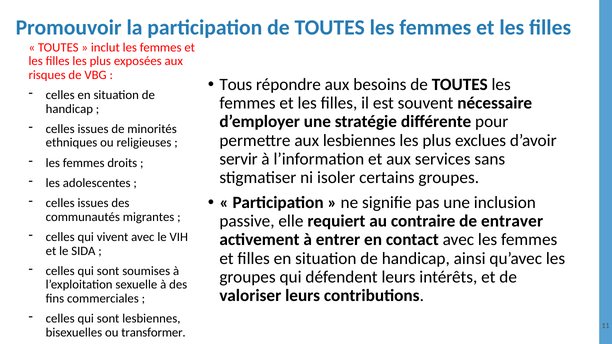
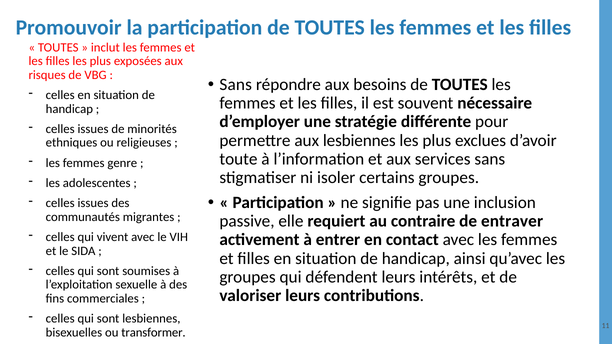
Tous: Tous -> Sans (236, 85)
servir: servir -> toute (238, 159)
droits: droits -> genre (122, 163)
